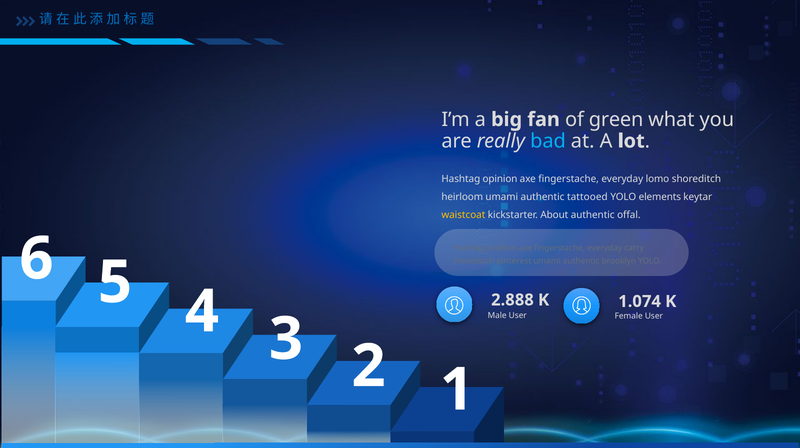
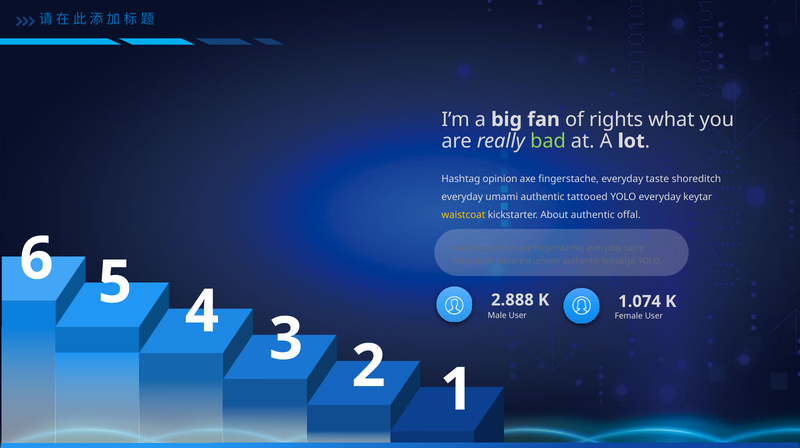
green: green -> rights (616, 120)
bad colour: light blue -> light green (548, 141)
lomo: lomo -> taste (657, 179)
heirloom: heirloom -> everyday (462, 197)
YOLO elements: elements -> everyday (660, 197)
